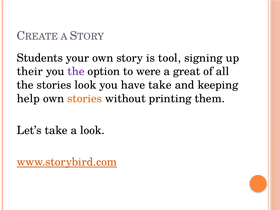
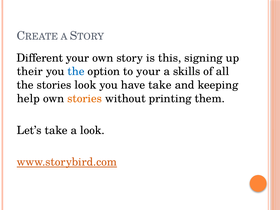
Students: Students -> Different (40, 58)
tool: tool -> this (170, 58)
the colour: purple -> blue (76, 71)
to were: were -> your (148, 71)
great: great -> skills (187, 71)
